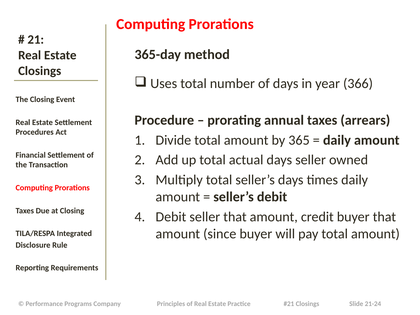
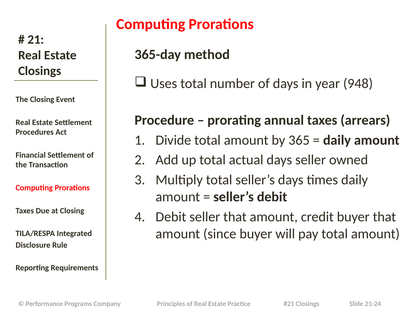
366: 366 -> 948 (358, 84)
